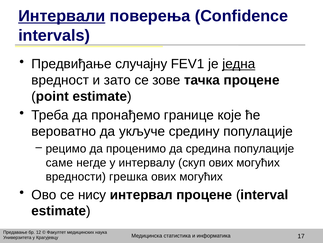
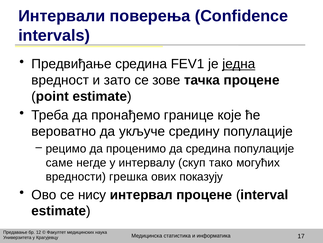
Интервали underline: present -> none (62, 16)
Предвиђање случајну: случајну -> средина (141, 64)
скуп ових: ових -> тако (221, 162)
могућих: могућих -> показују (201, 176)
